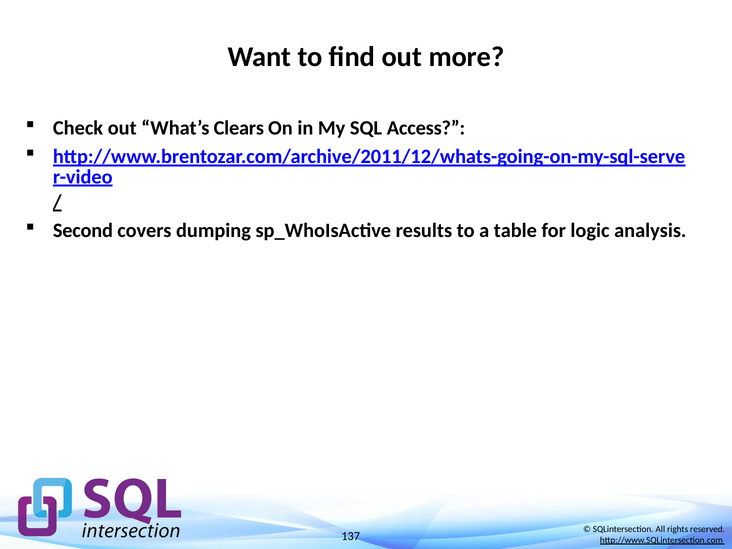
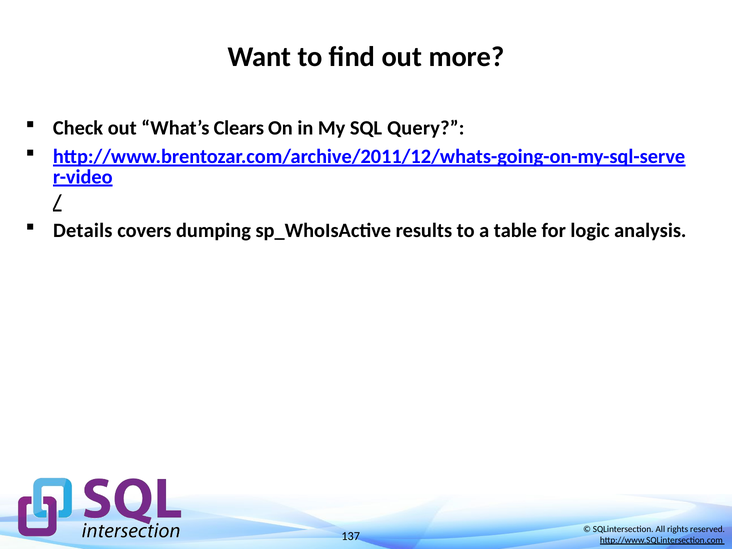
Access: Access -> Query (426, 128)
Second: Second -> Details (83, 231)
